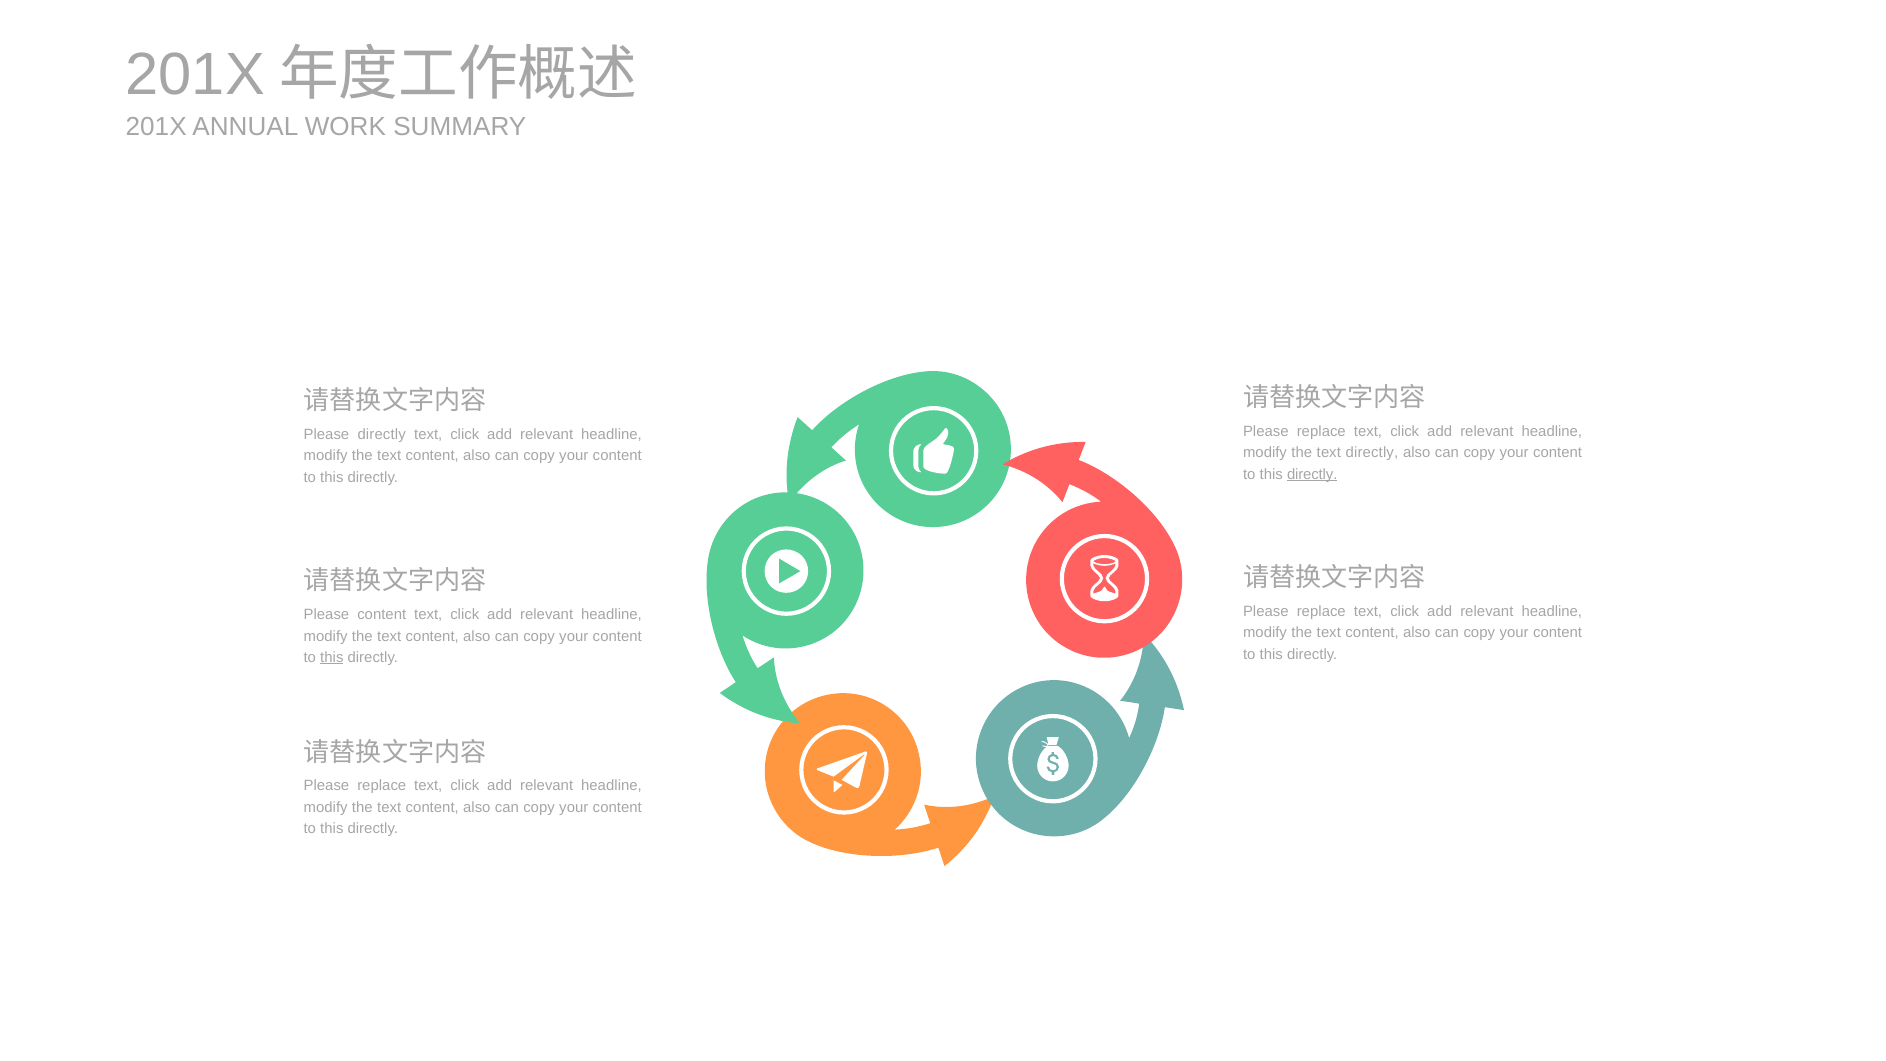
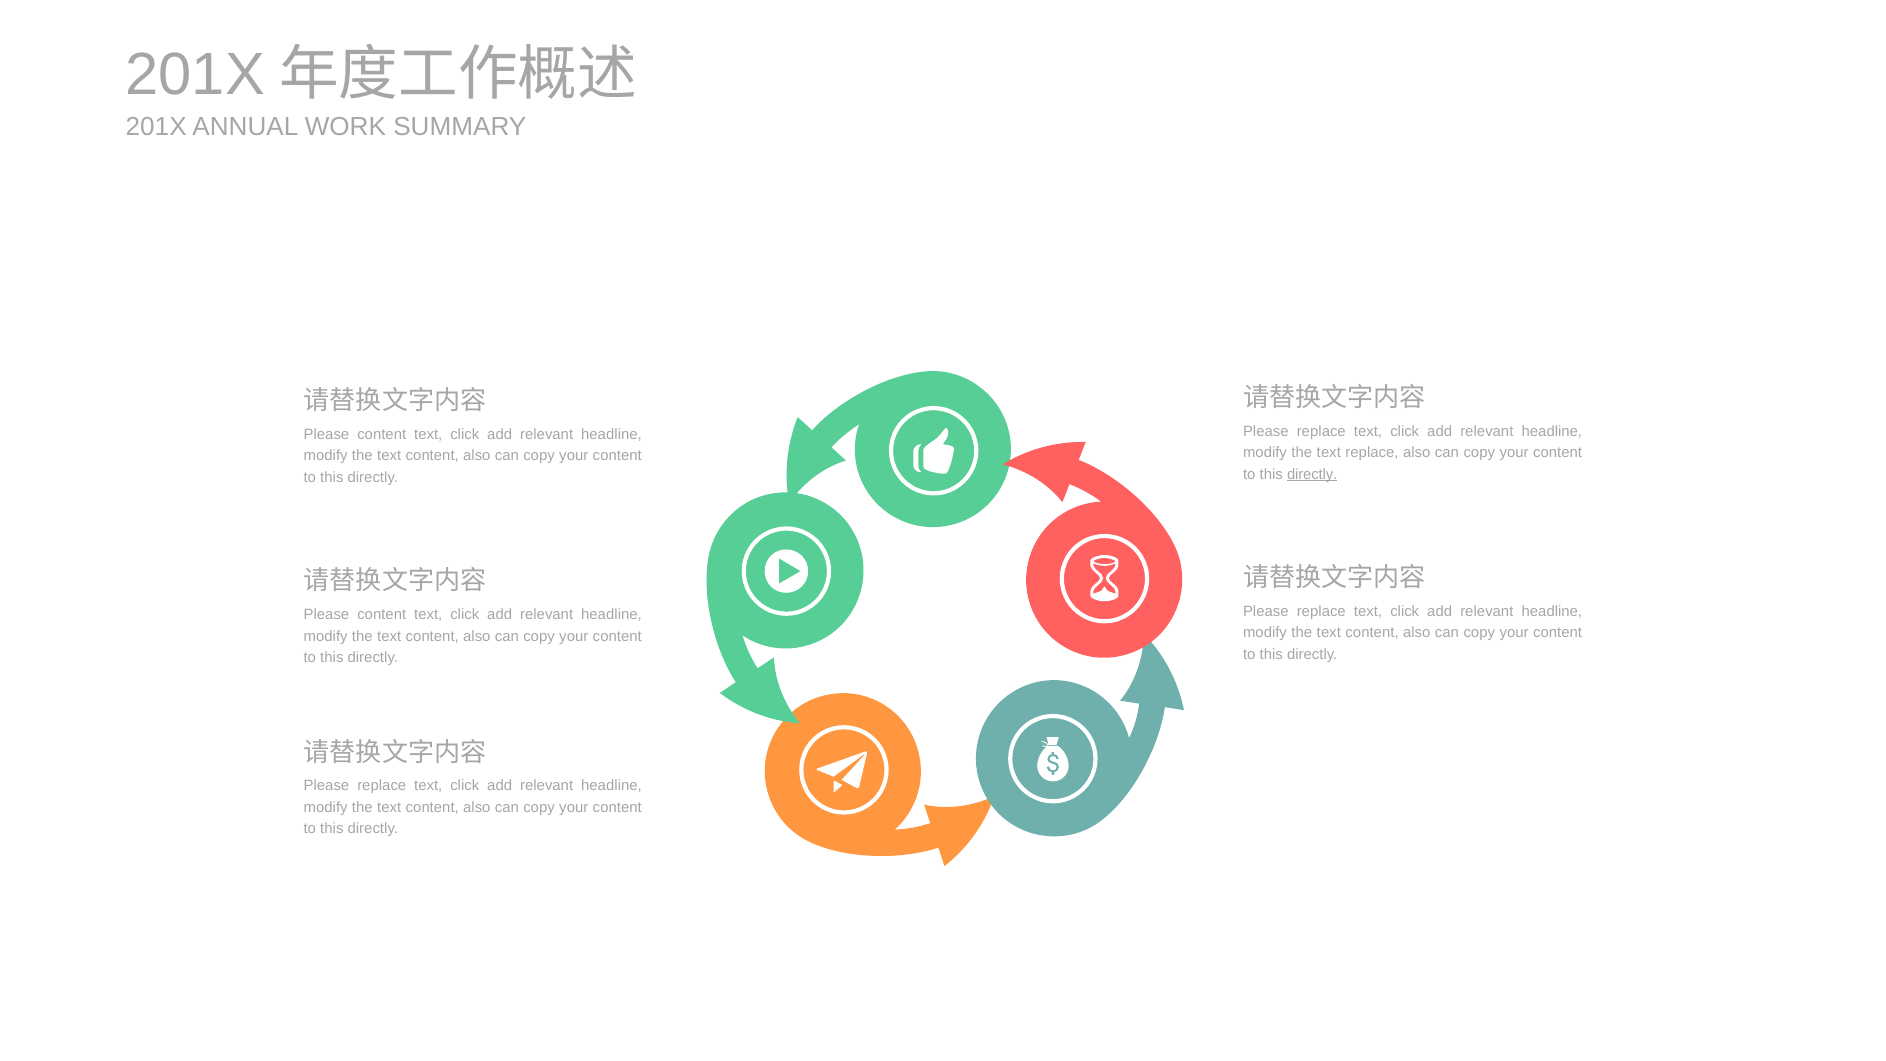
directly: directly -> content (382, 434)
text directly: directly -> replace (1372, 453)
this underline: present -> none (332, 657)
